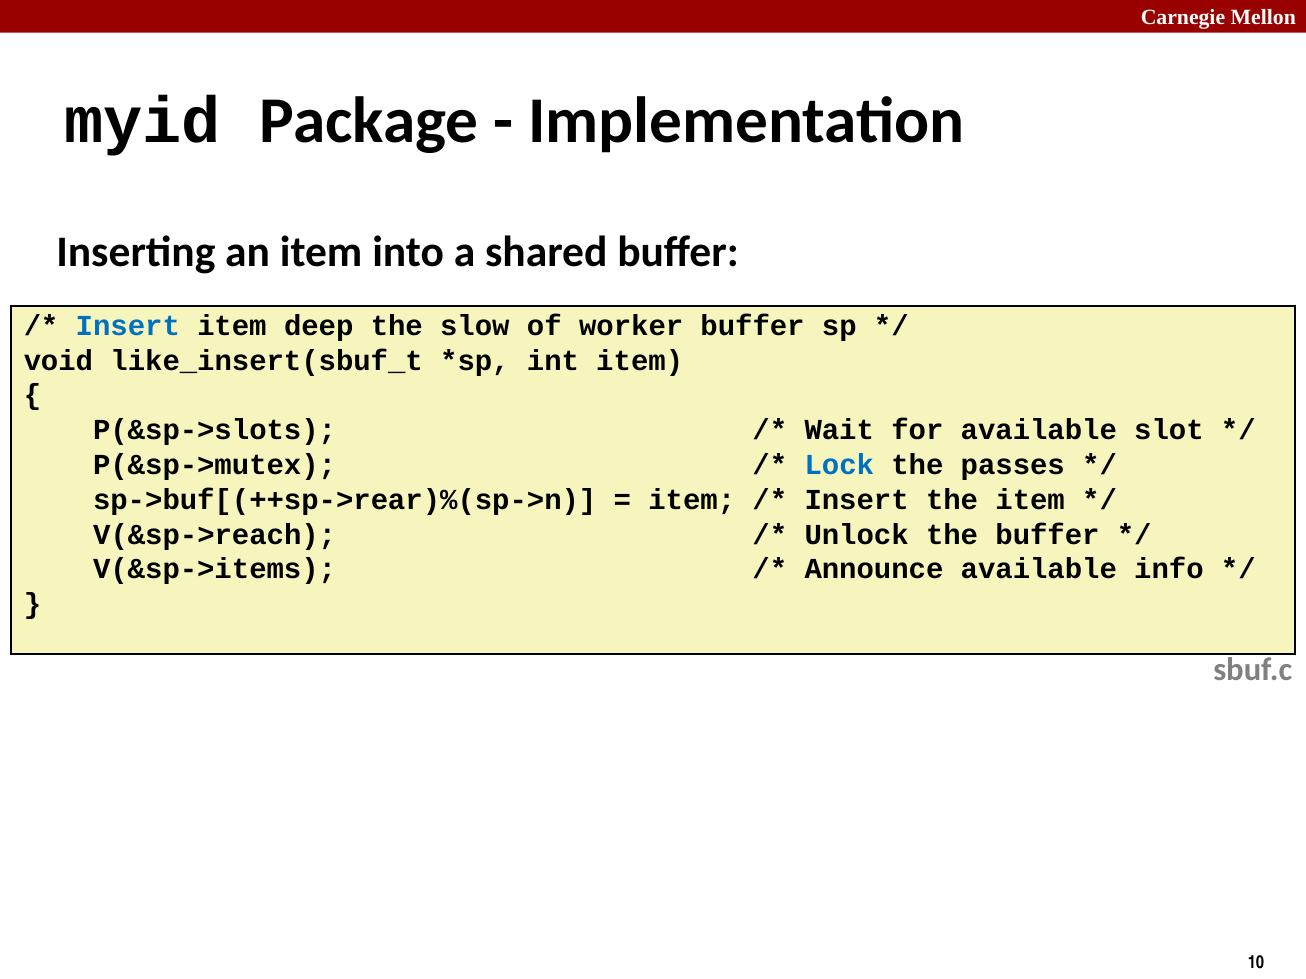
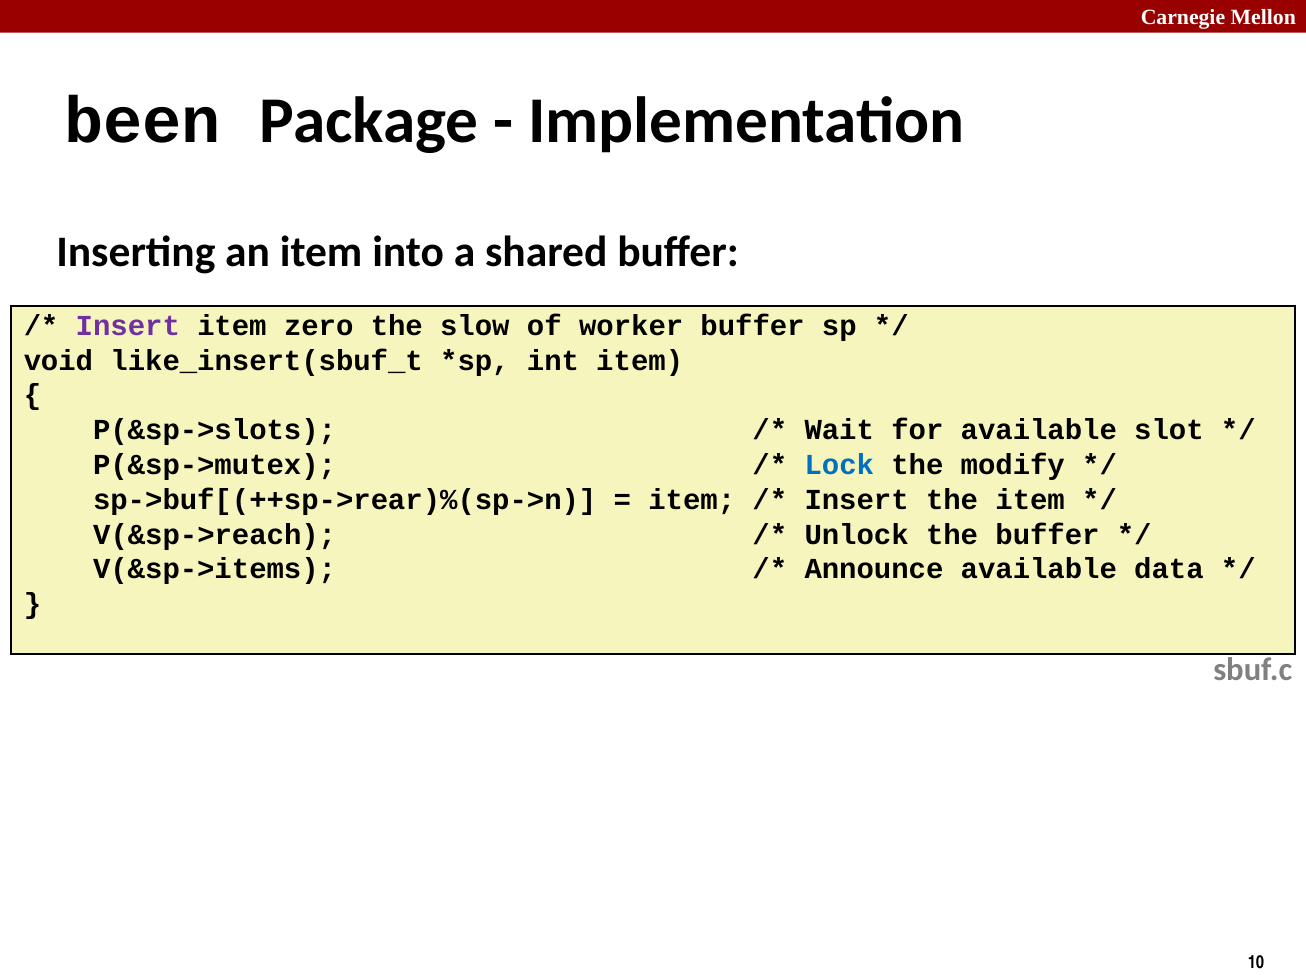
myid: myid -> been (142, 121)
Insert colour: blue -> purple (128, 326)
deep: deep -> zero (319, 326)
passes: passes -> modify (1013, 465)
info: info -> data (1169, 570)
